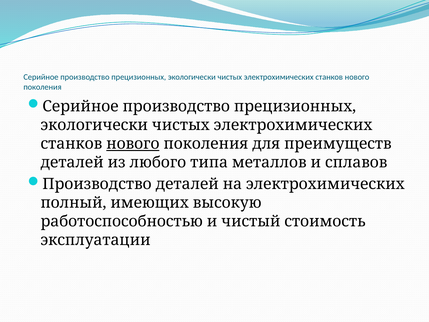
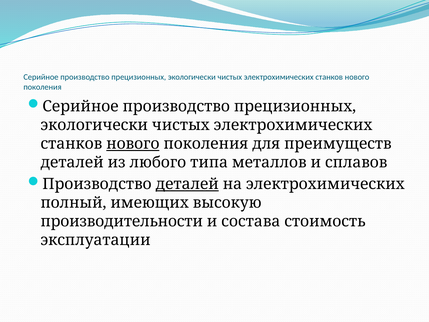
деталей underline: none -> present (187, 184)
работоспособностью: работоспособностью -> производительности (122, 221)
чистый: чистый -> состава (251, 221)
